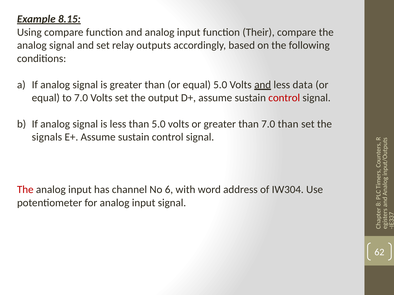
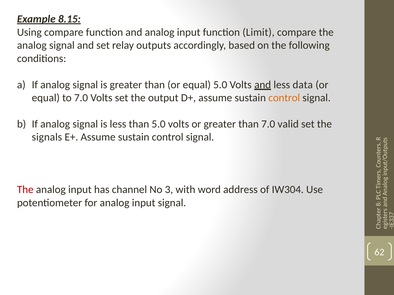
Their: Their -> Limit (259, 32)
control colour: red -> orange (284, 98)
7.0 than: than -> valid (288, 124)
No 6: 6 -> 3 (169, 190)
